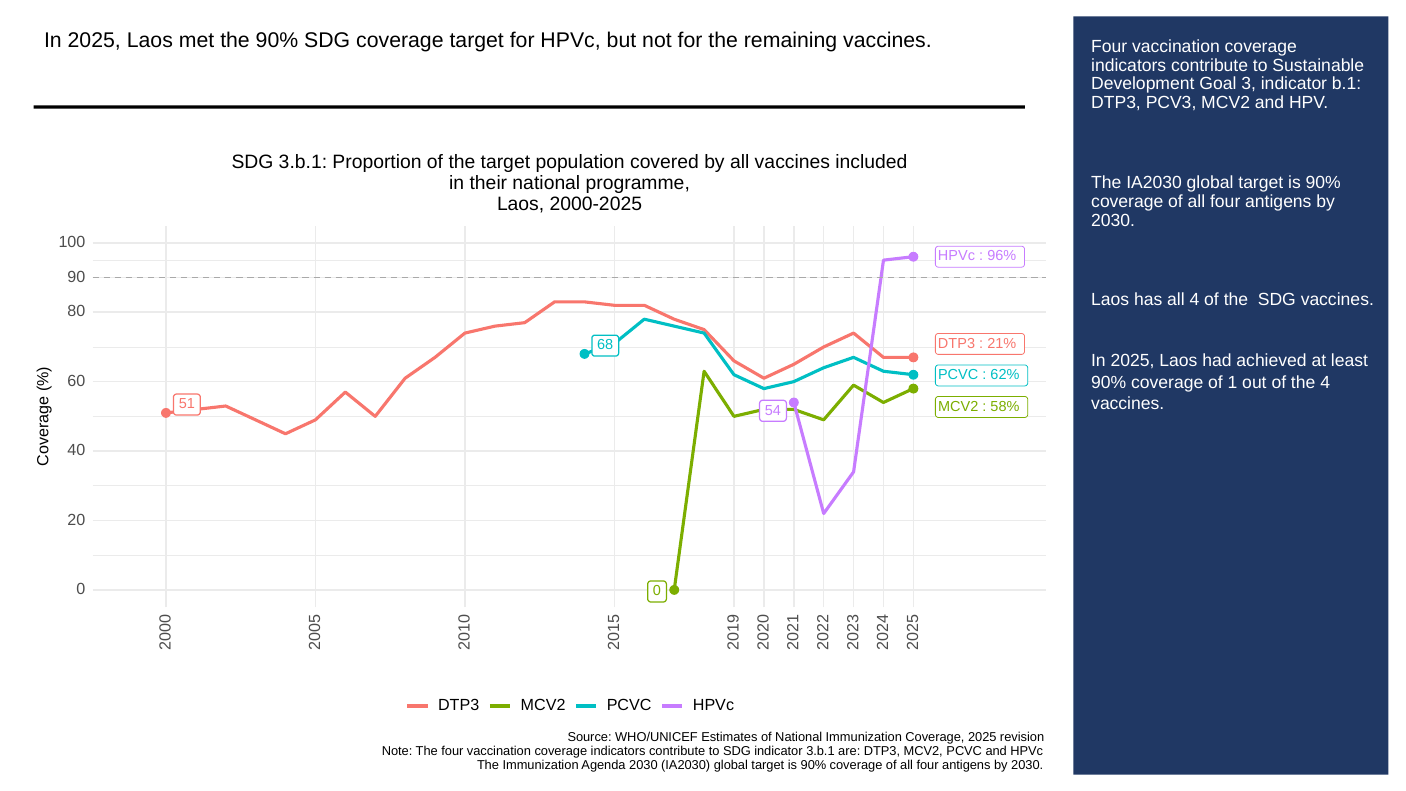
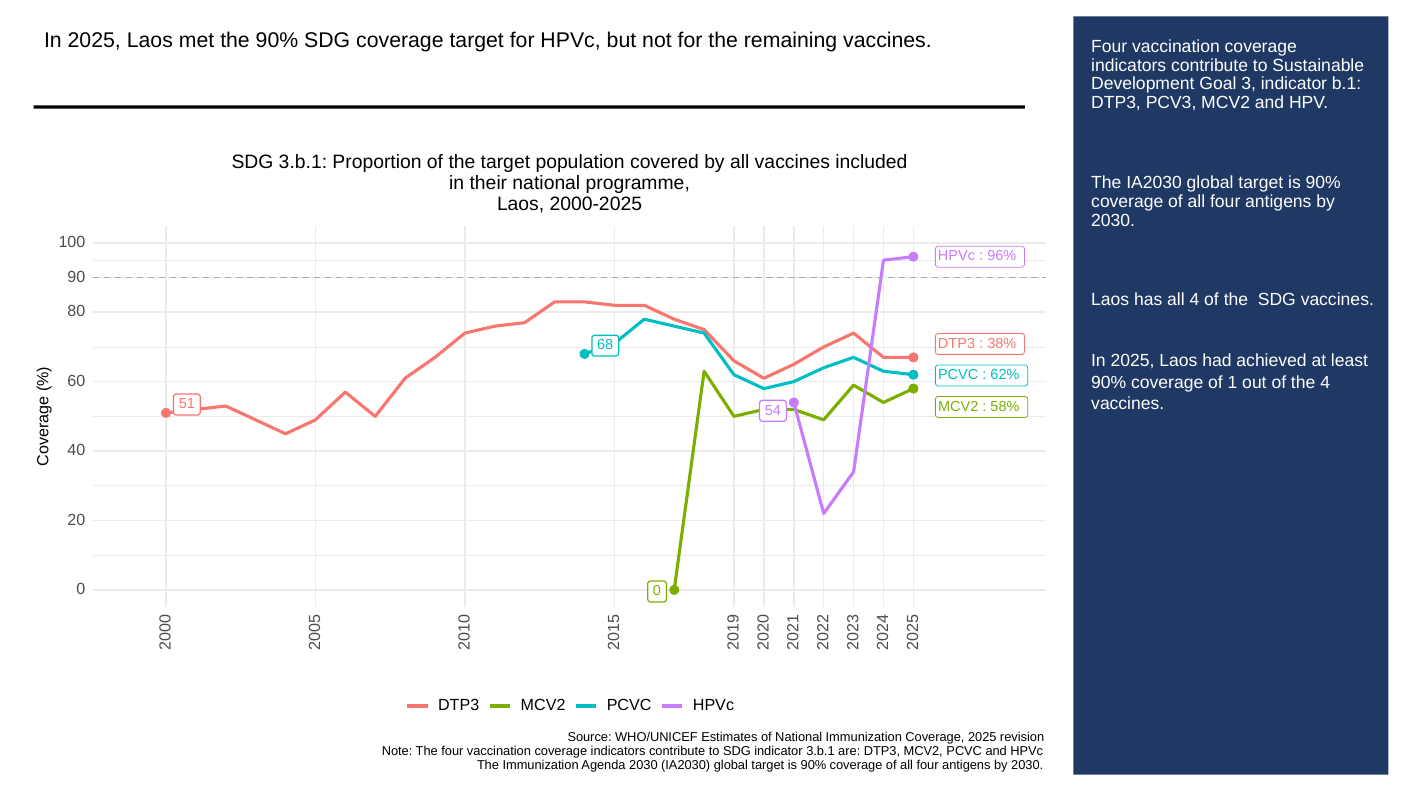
21%: 21% -> 38% (1002, 343)
